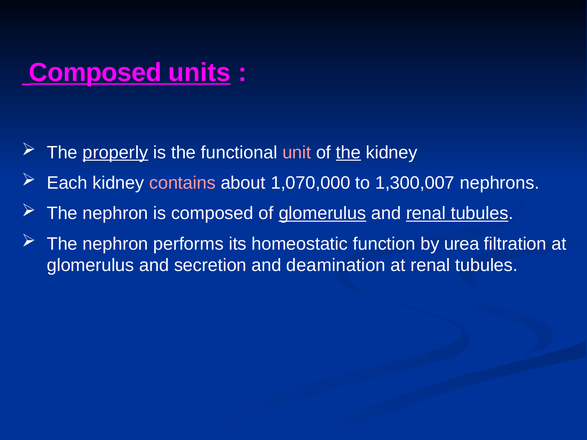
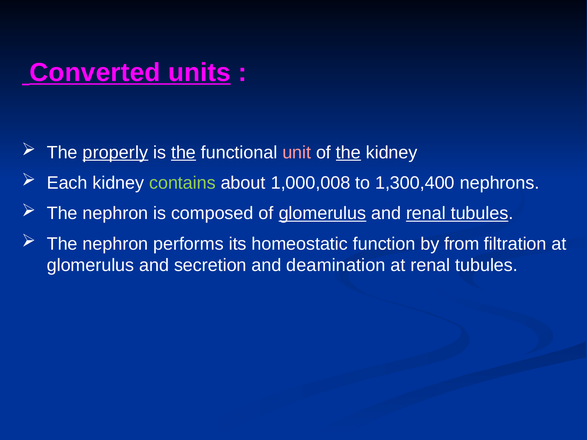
Composed: Composed -> Converted (95, 73)
the underline: none -> present (183, 153)
contains colour: pink -> light green (182, 183)
1,070,000: 1,070,000 -> 1,000,008 (311, 183)
1,300,007: 1,300,007 -> 1,300,400 (415, 183)
urea: urea -> from (462, 244)
